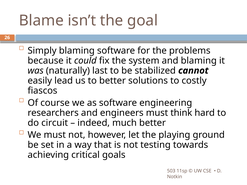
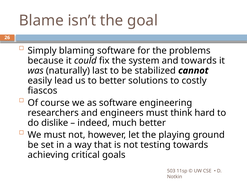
and blaming: blaming -> towards (199, 61)
circuit: circuit -> dislike (55, 123)
